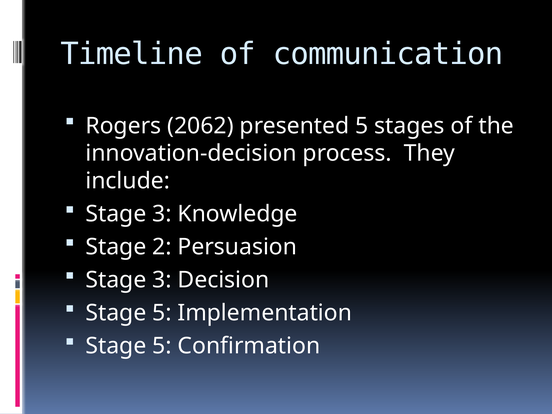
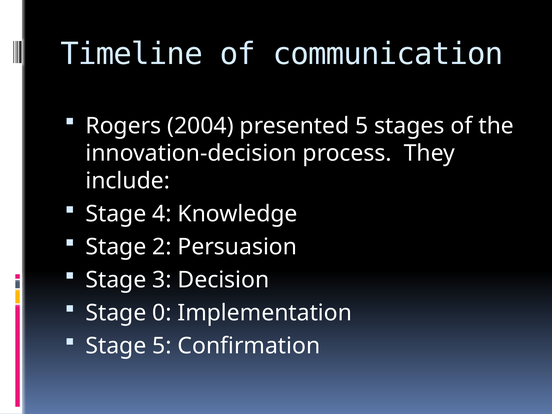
2062: 2062 -> 2004 (200, 126)
3: 3 -> 4 (162, 214)
5: 5 -> 0 (162, 313)
